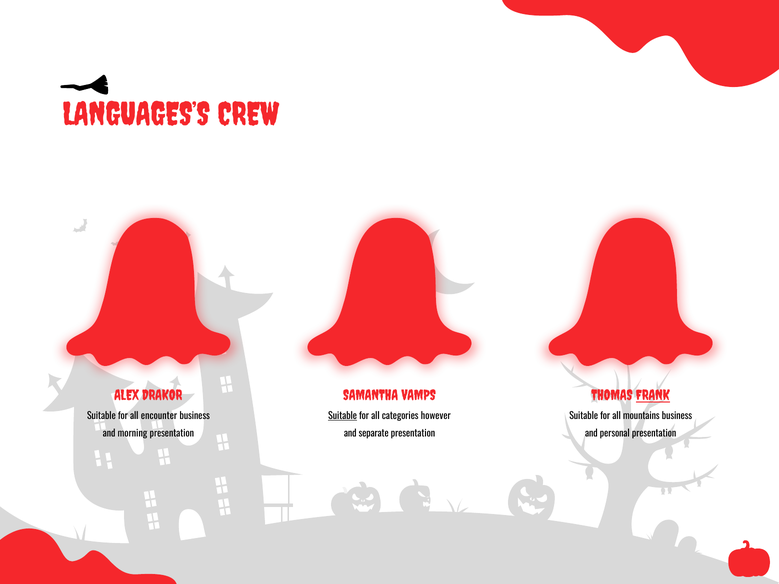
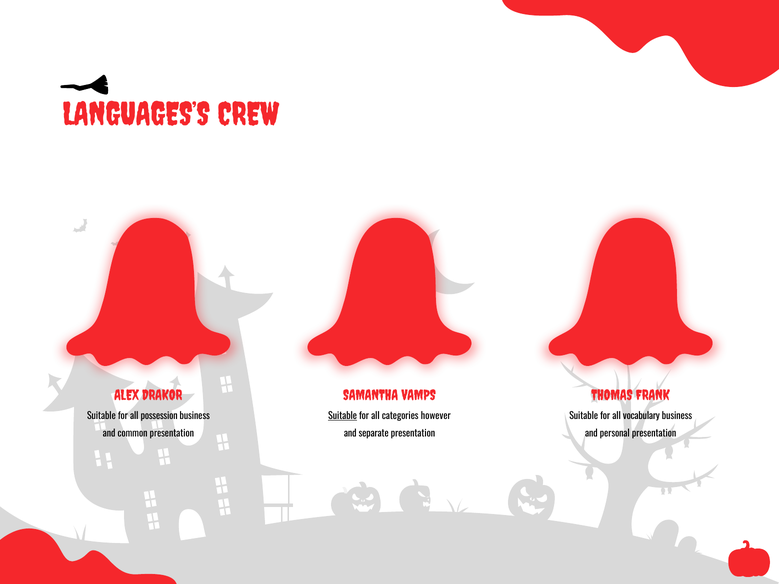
FRANK underline: present -> none (653, 396)
encounter: encounter -> possession (159, 416)
mountains: mountains -> vocabulary (641, 416)
morning: morning -> common (132, 434)
